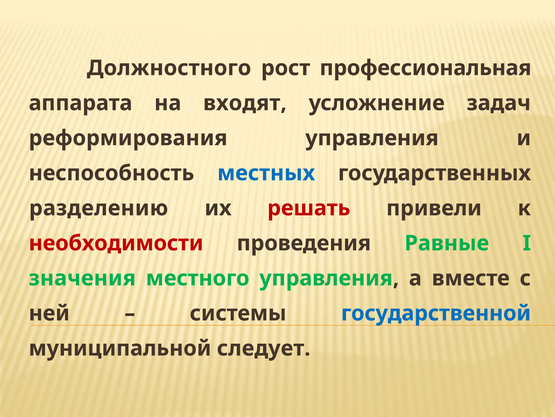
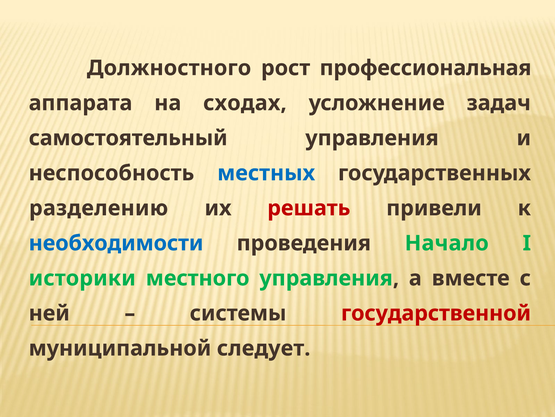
входят: входят -> сходах (245, 103)
реформирования: реформирования -> самостоятельный (128, 138)
необходимости colour: red -> blue (116, 243)
Равные: Равные -> Начало (447, 243)
значения: значения -> историки (82, 278)
государственной colour: blue -> red (436, 313)
